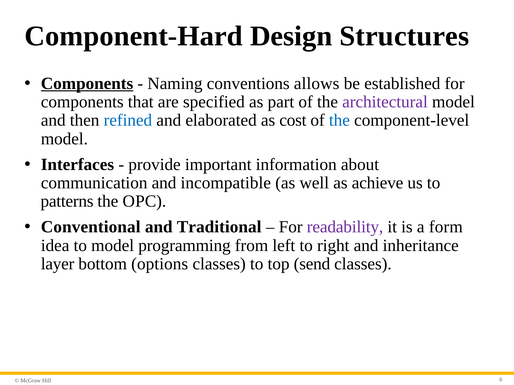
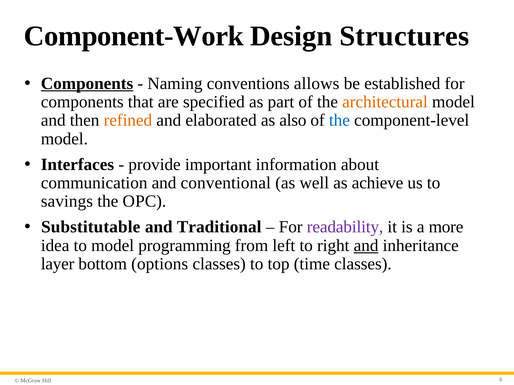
Component-Hard: Component-Hard -> Component-Work (134, 36)
architectural colour: purple -> orange (385, 102)
refined colour: blue -> orange (128, 120)
cost: cost -> also (293, 120)
incompatible: incompatible -> conventional (226, 183)
patterns: patterns -> savings (67, 202)
Conventional: Conventional -> Substitutable (91, 227)
form: form -> more (446, 227)
and underline: none -> present (366, 246)
send: send -> time (312, 264)
